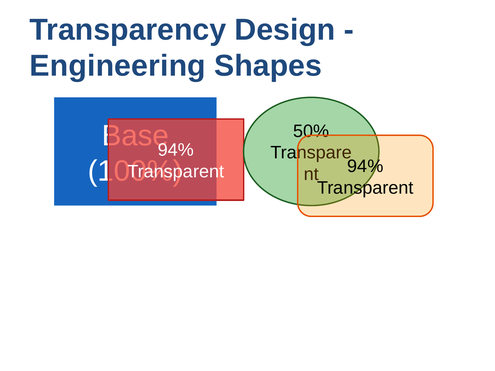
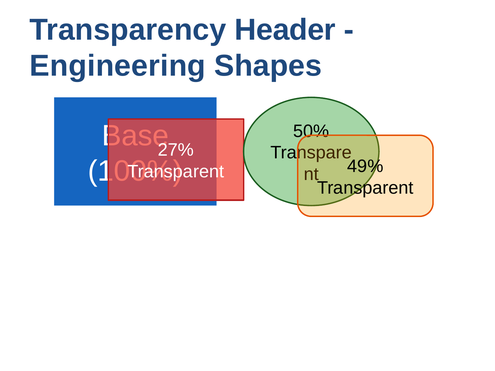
Design: Design -> Header (285, 30)
94%: 94% -> 27% (176, 150)
94%: 94% -> 49% (365, 166)
